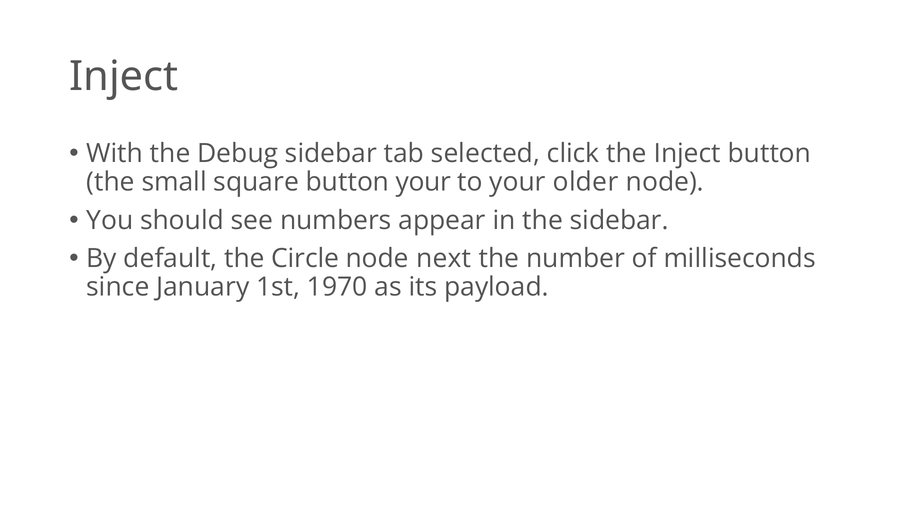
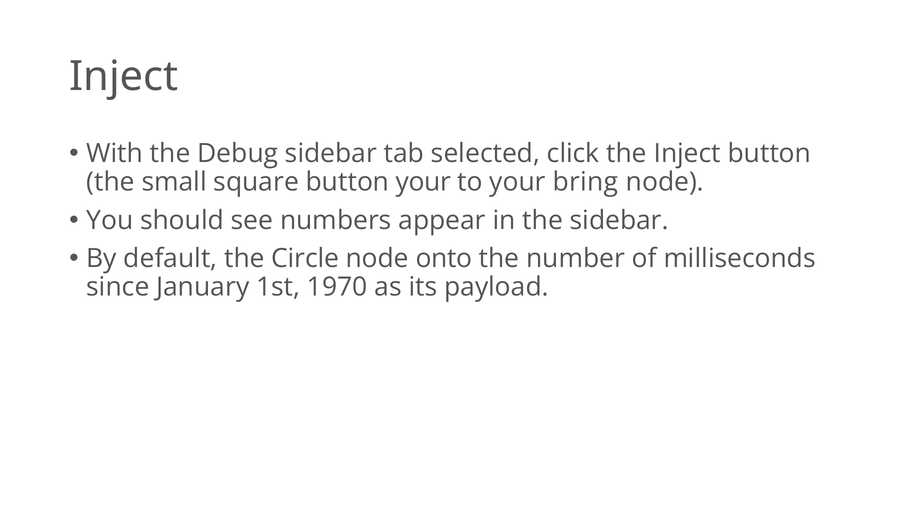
older: older -> bring (586, 182)
next: next -> onto (444, 259)
